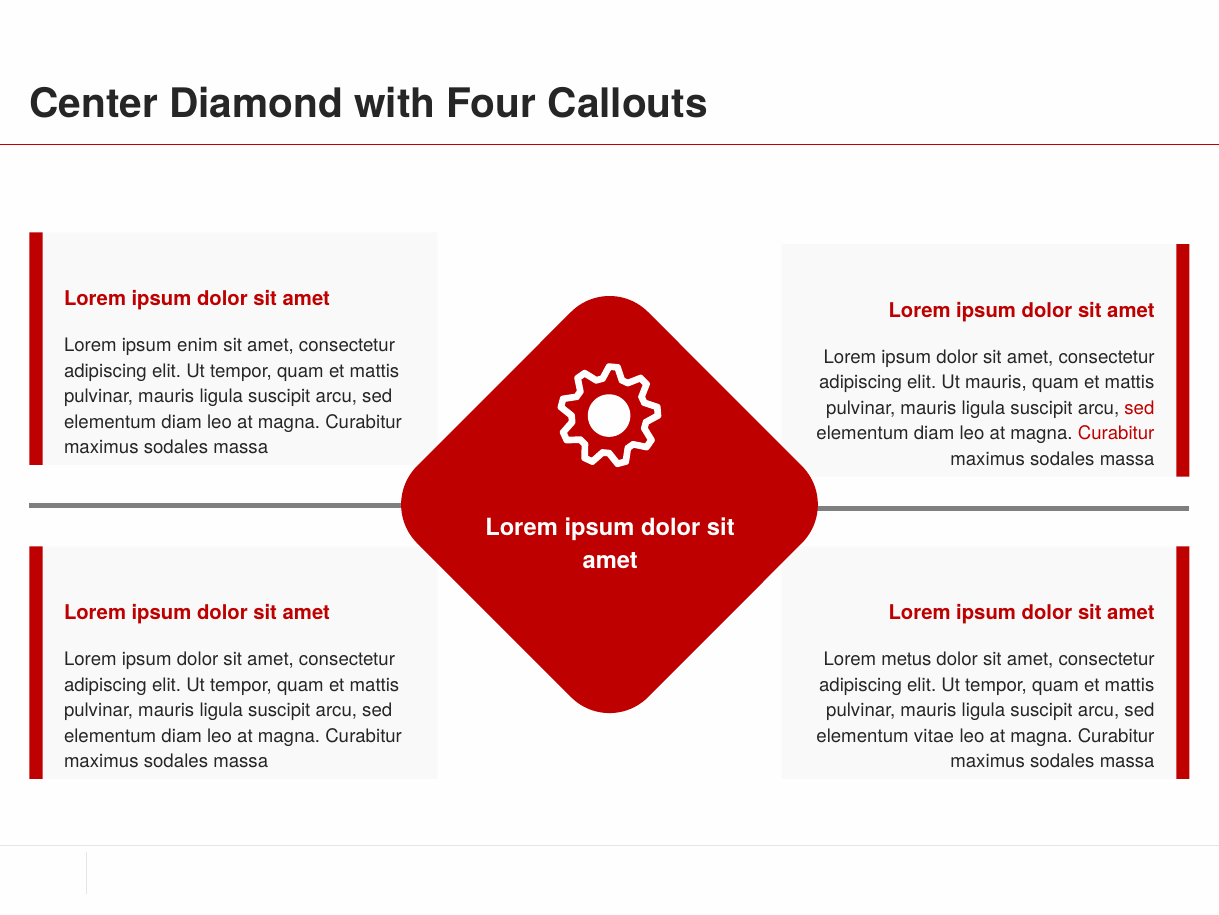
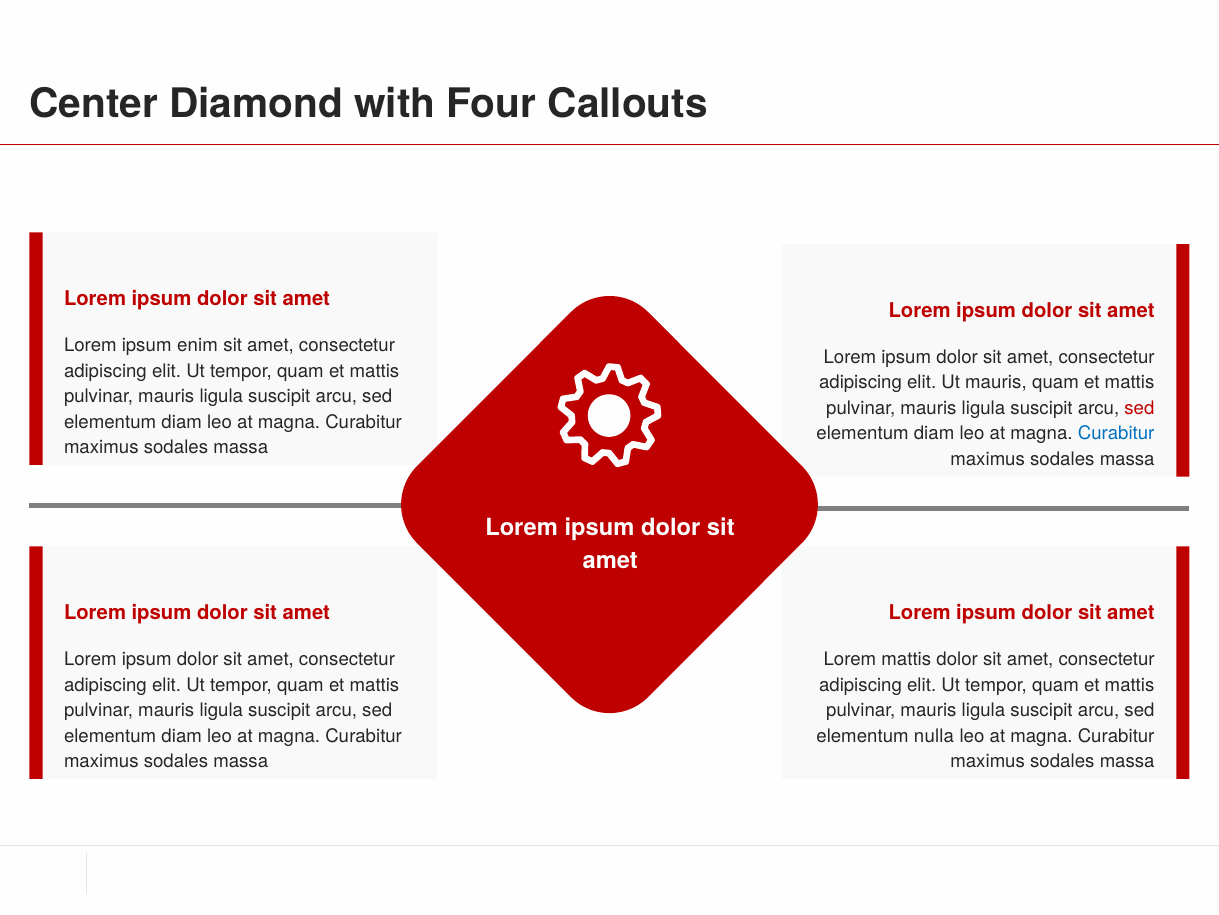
Curabitur colour: red -> blue (1116, 433)
Lorem metus: metus -> mattis (906, 659)
vitae: vitae -> nulla (934, 735)
